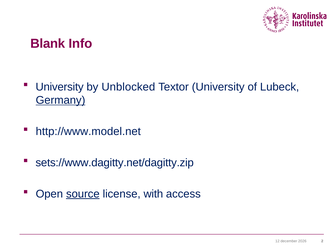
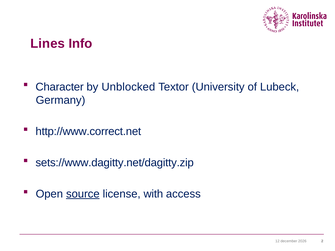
Blank: Blank -> Lines (48, 44)
University: University -> Character (60, 87)
Germany underline: present -> none (60, 100)
http://www.model.net: http://www.model.net -> http://www.correct.net (88, 132)
